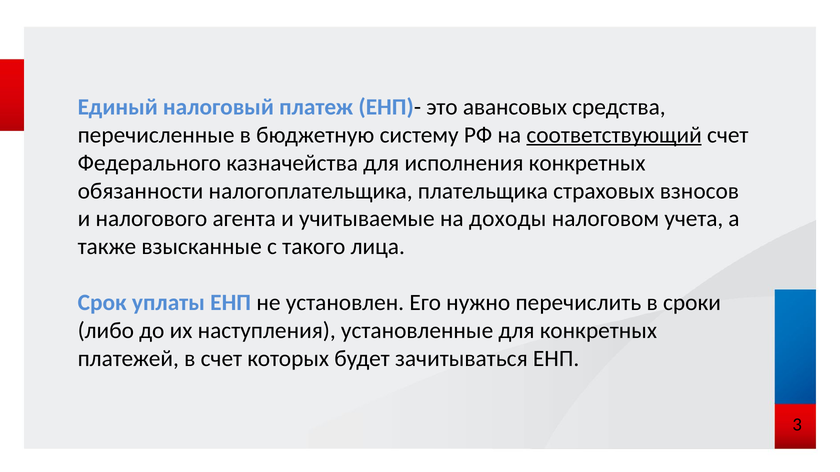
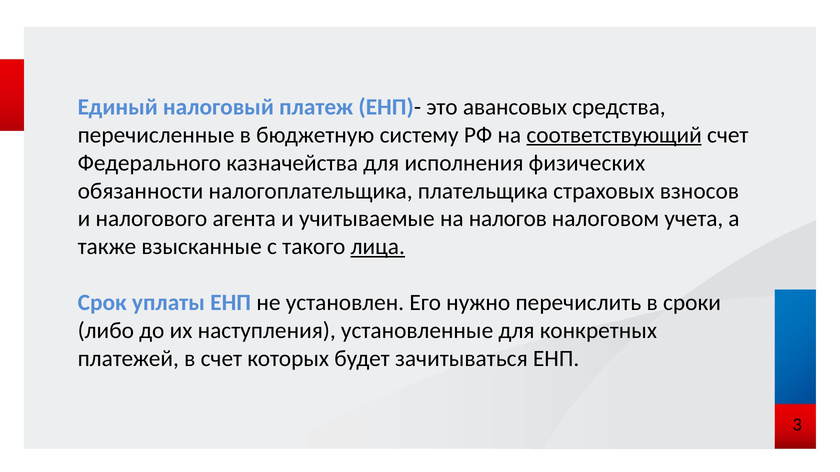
исполнения конкретных: конкретных -> физических (587, 163)
доходы: доходы -> налогов (508, 219)
лица underline: none -> present (378, 247)
